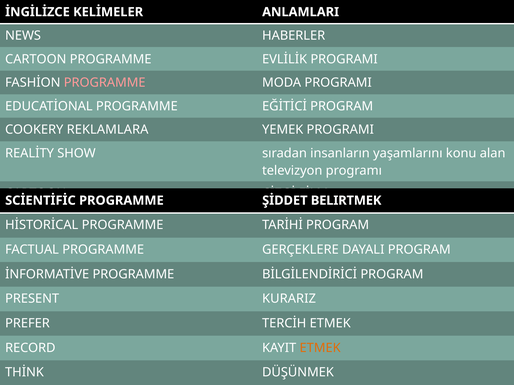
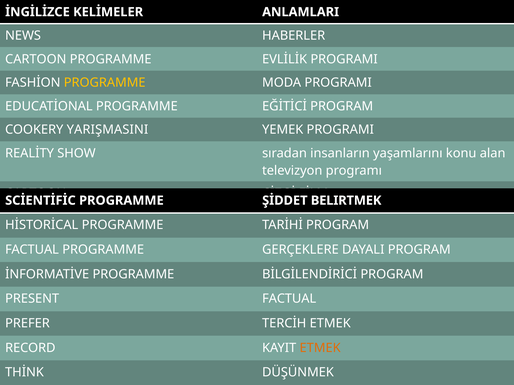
PROGRAMME colour: pink -> yellow (105, 83)
REKLAMLARA: REKLAMLARA -> YARIŞMASINI (108, 130)
PRESENT KURARIZ: KURARIZ -> FACTUAL (289, 299)
